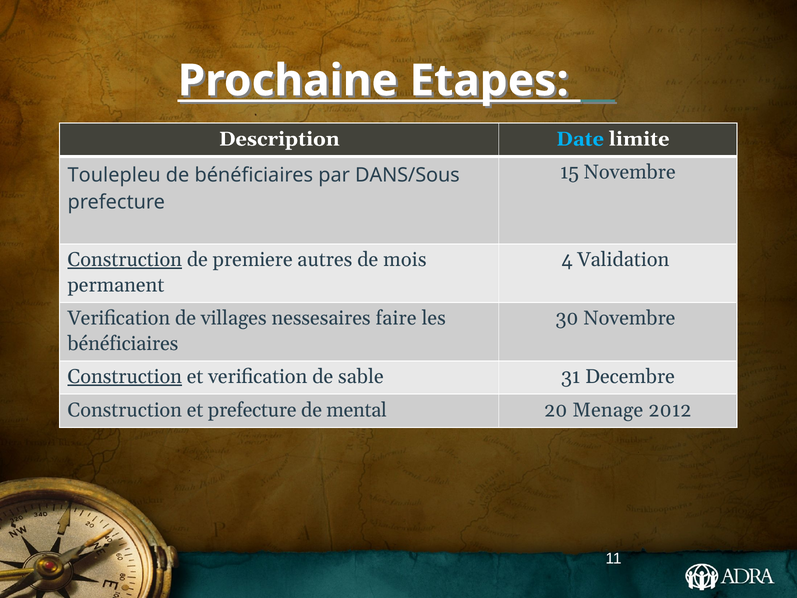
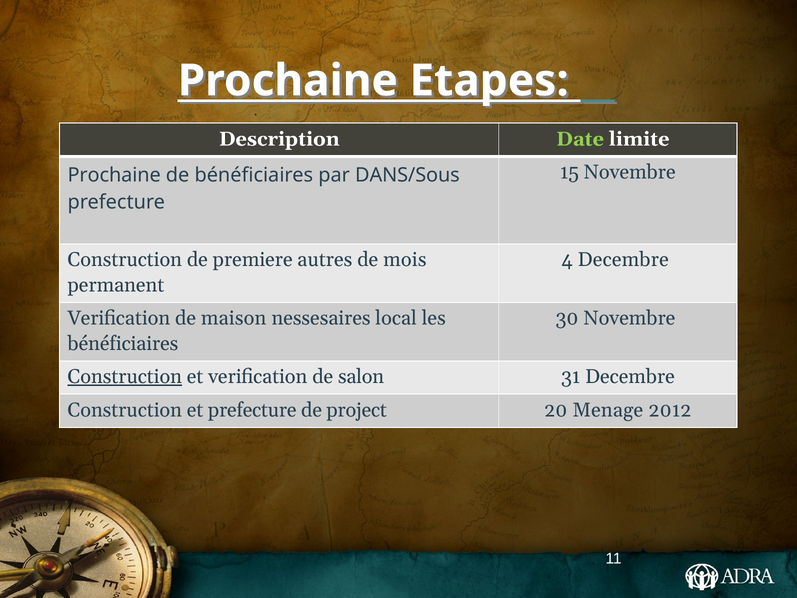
Date colour: light blue -> light green (580, 139)
Toulepleu: Toulepleu -> Prochaine (114, 175)
Construction underline: present -> none (125, 260)
4 Validation: Validation -> Decembre (623, 260)
villages: villages -> maison (234, 318)
faire: faire -> local (396, 318)
sable: sable -> salon (361, 377)
mental: mental -> project (357, 410)
